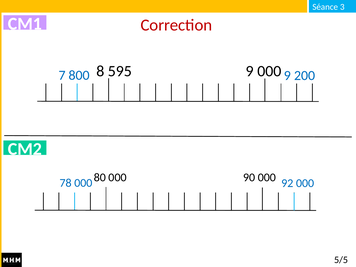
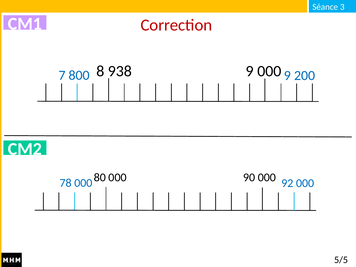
595: 595 -> 938 (120, 71)
